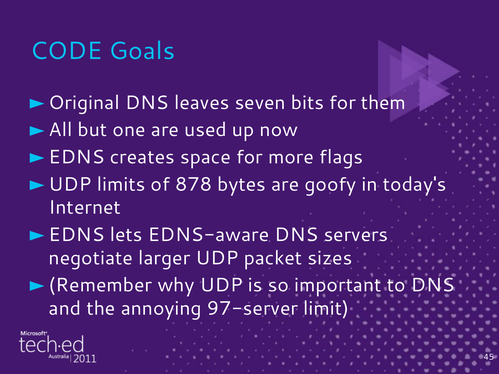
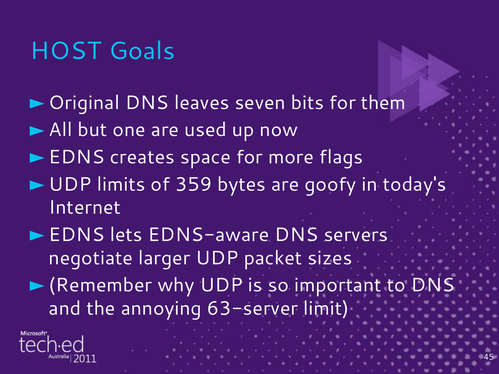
CODE: CODE -> HOST (66, 51)
878: 878 -> 359 (194, 184)
97-server: 97-server -> 63-server (252, 309)
